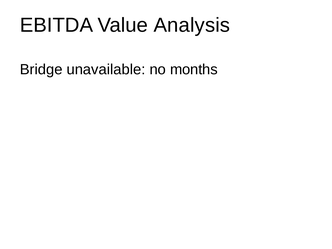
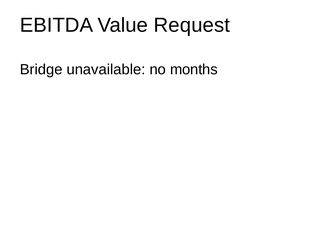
Analysis: Analysis -> Request (192, 25)
